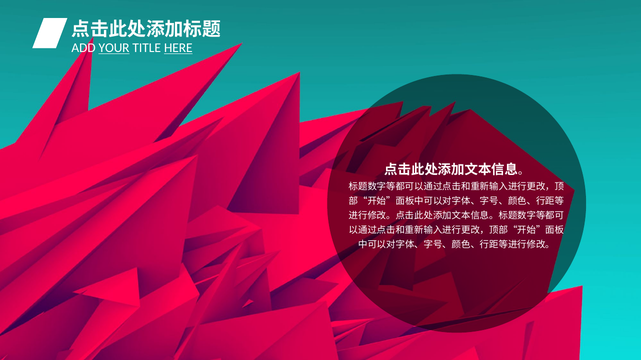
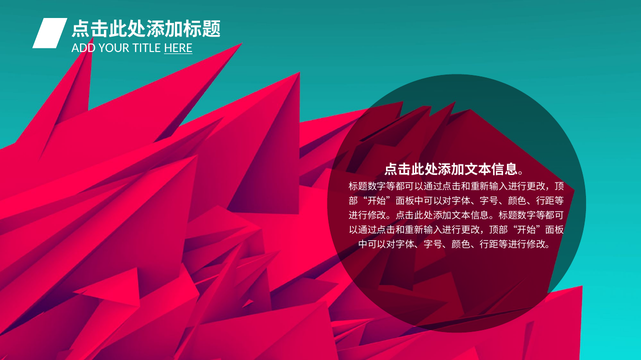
YOUR underline: present -> none (114, 48)
